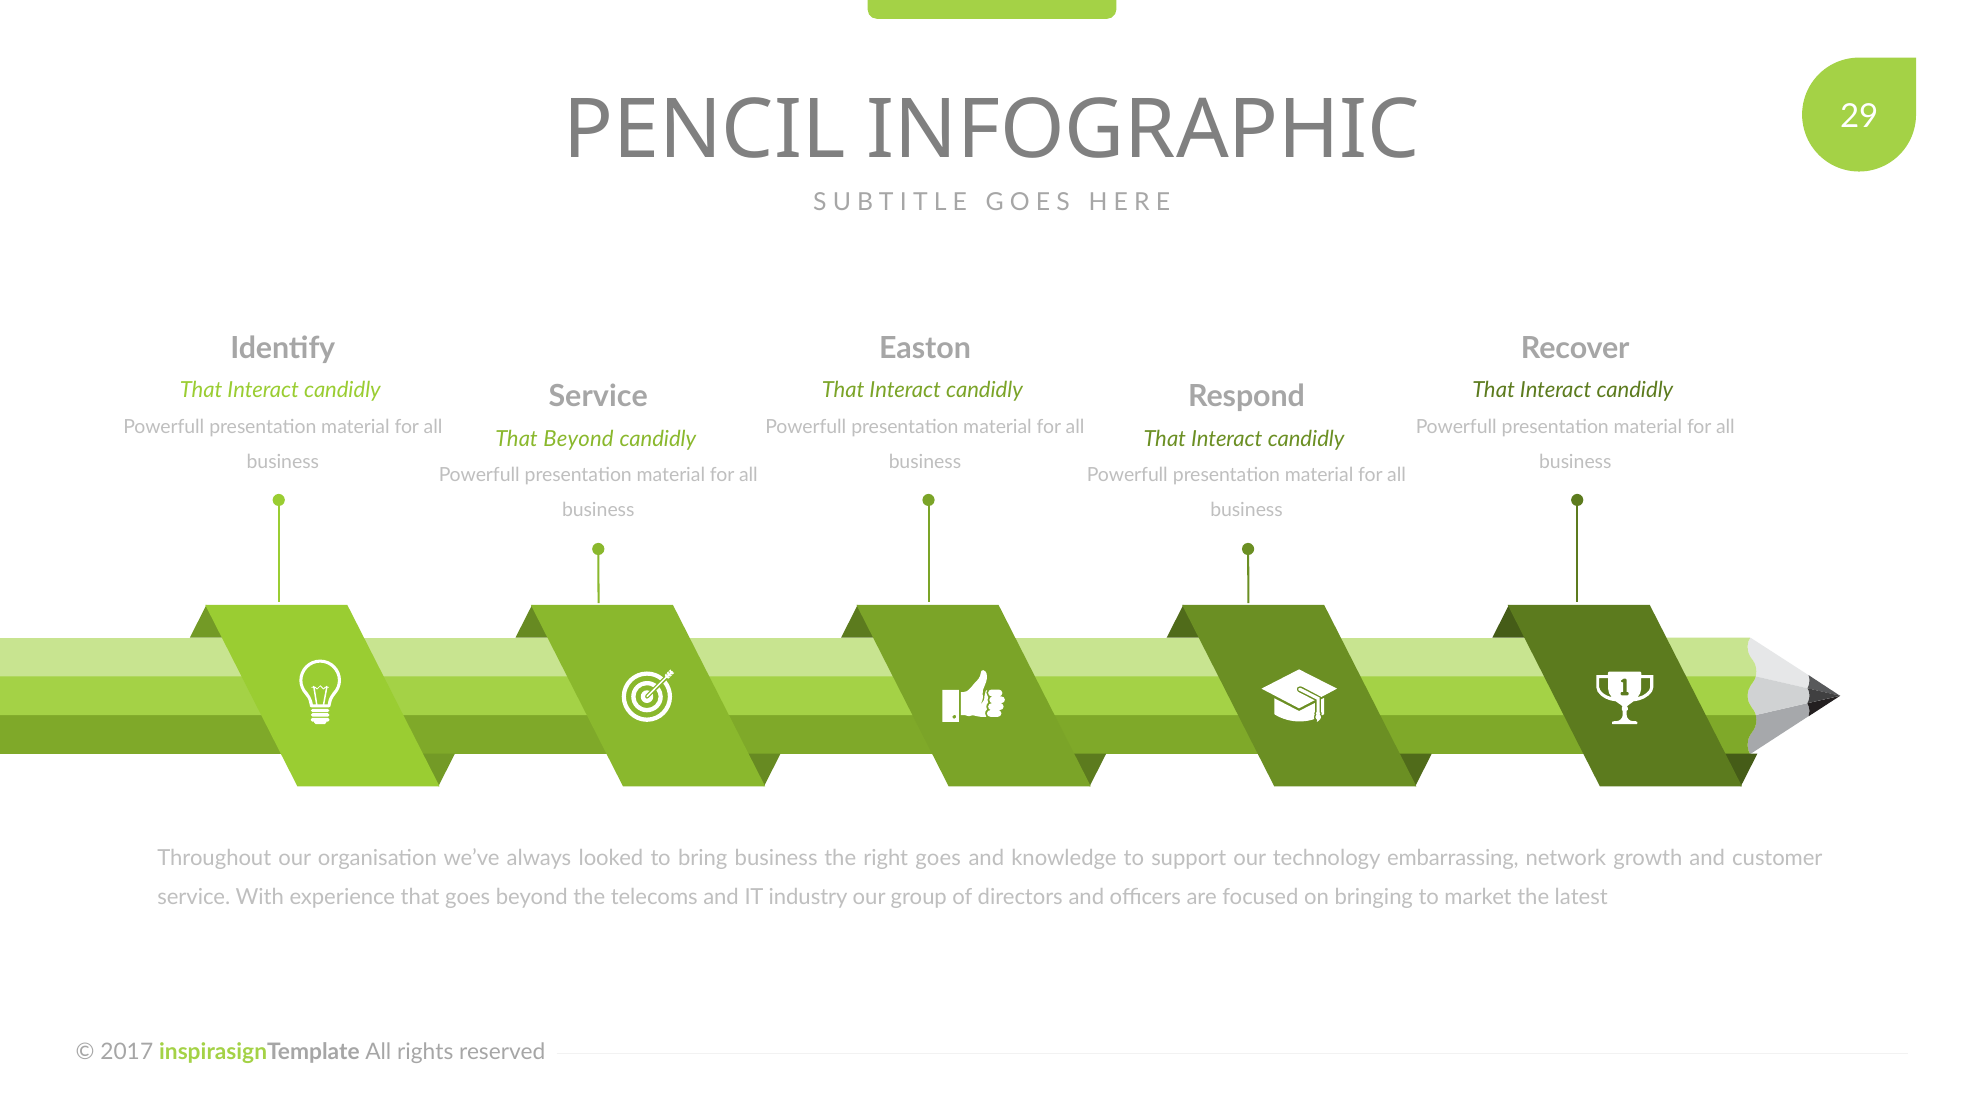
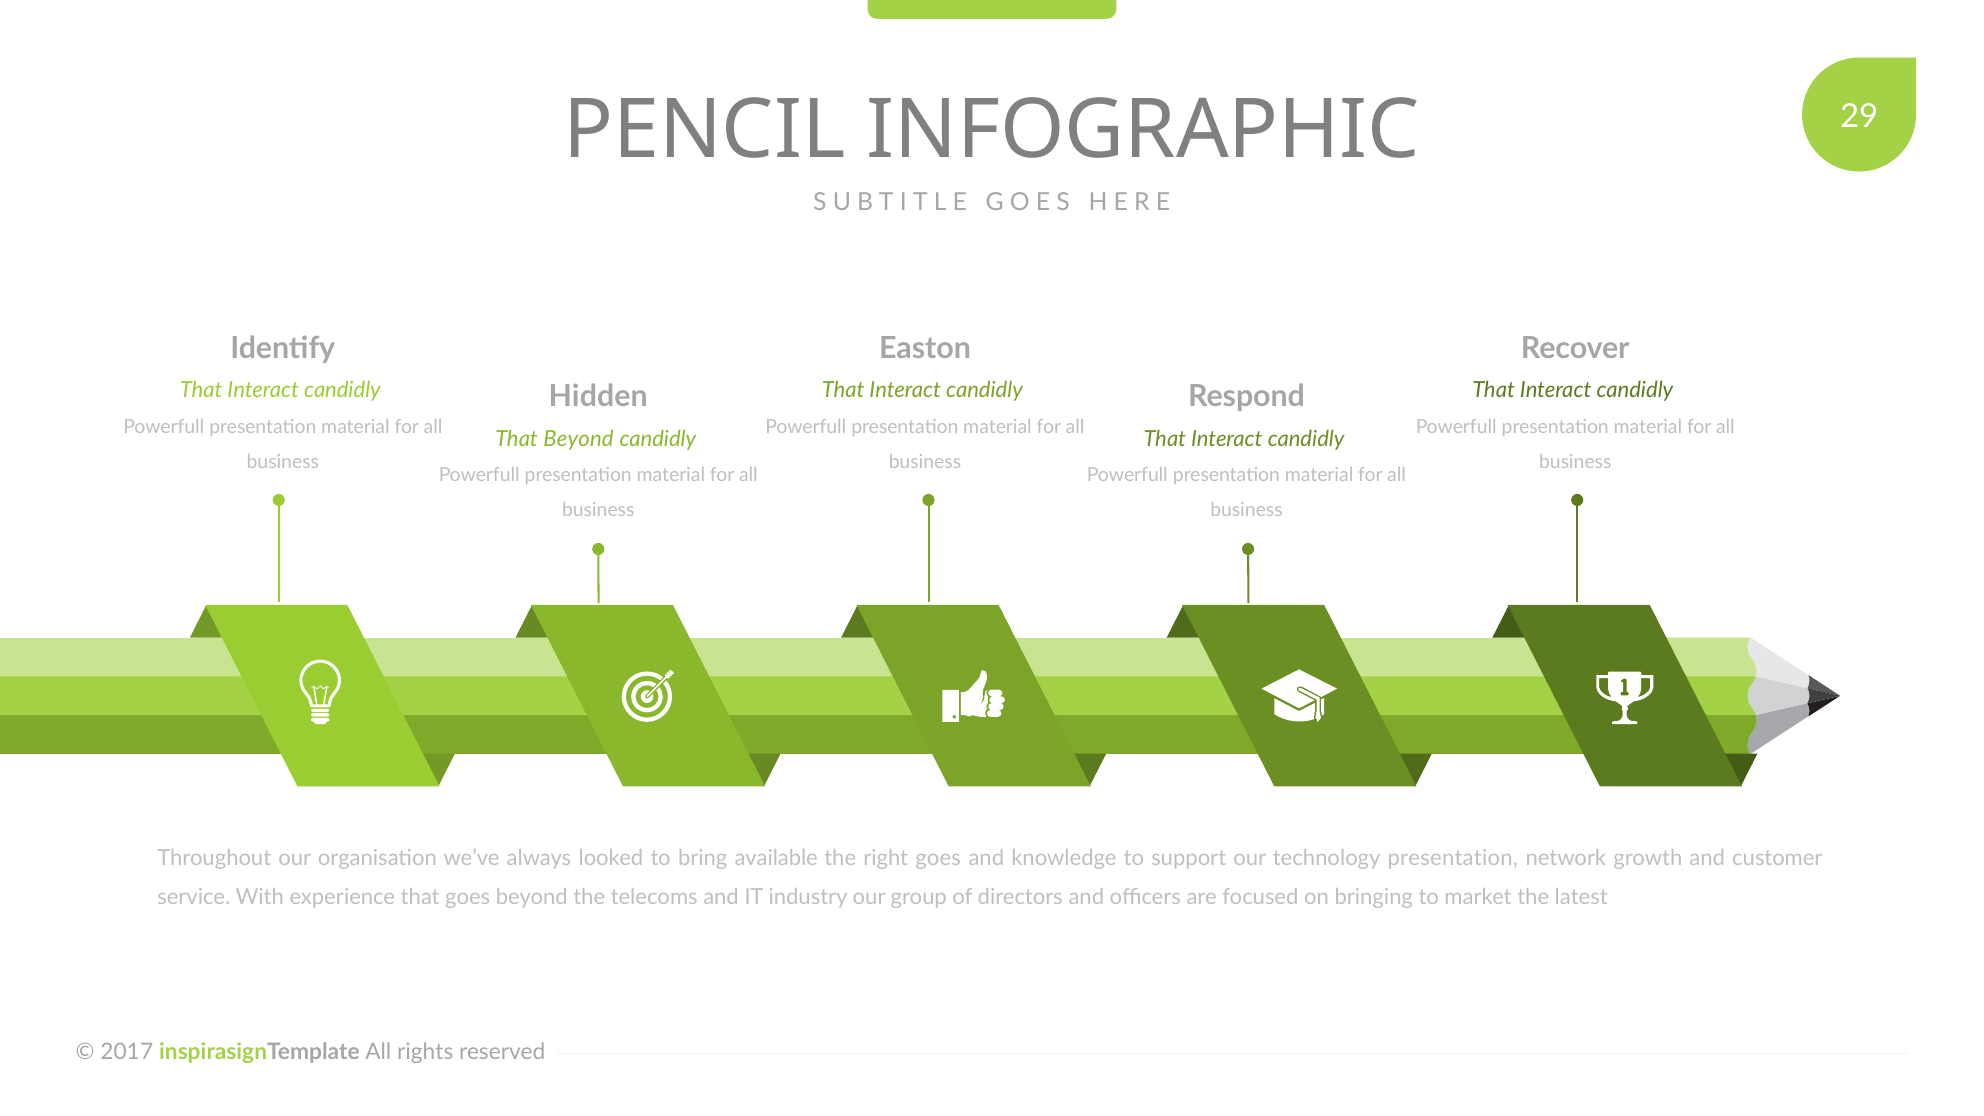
candidly Service: Service -> Hidden (598, 396)
bring business: business -> available (776, 858)
technology embarrassing: embarrassing -> presentation (1453, 858)
